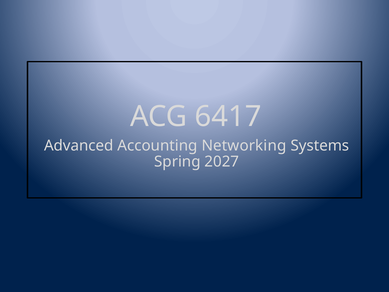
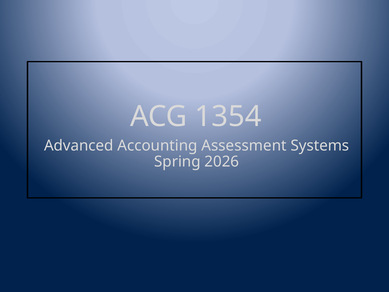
6417: 6417 -> 1354 (228, 116)
Networking: Networking -> Assessment (244, 145)
2027: 2027 -> 2026 (222, 162)
